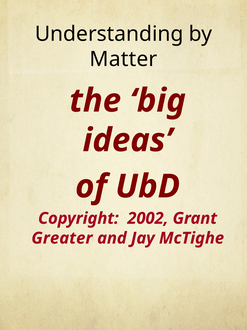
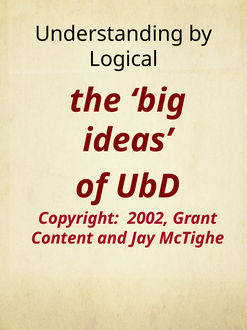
Matter: Matter -> Logical (124, 59)
Greater: Greater -> Content (62, 238)
